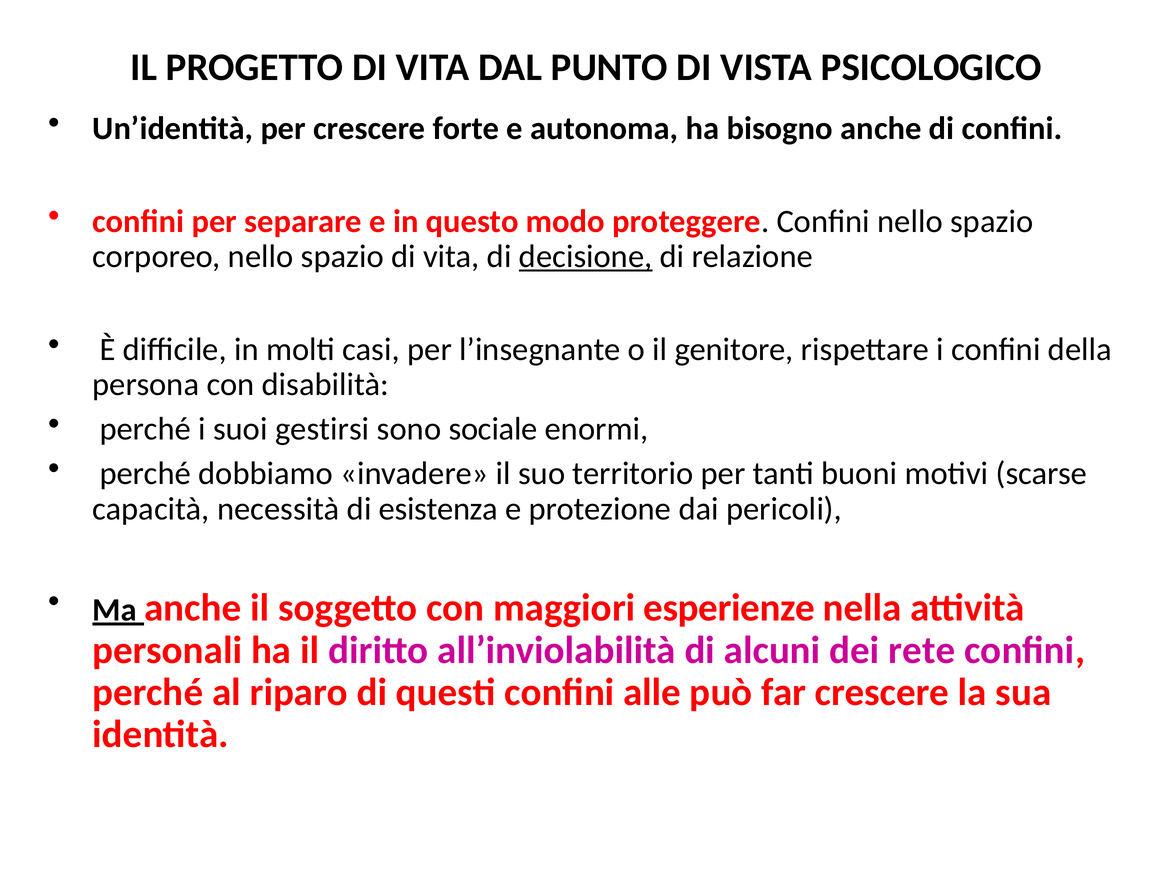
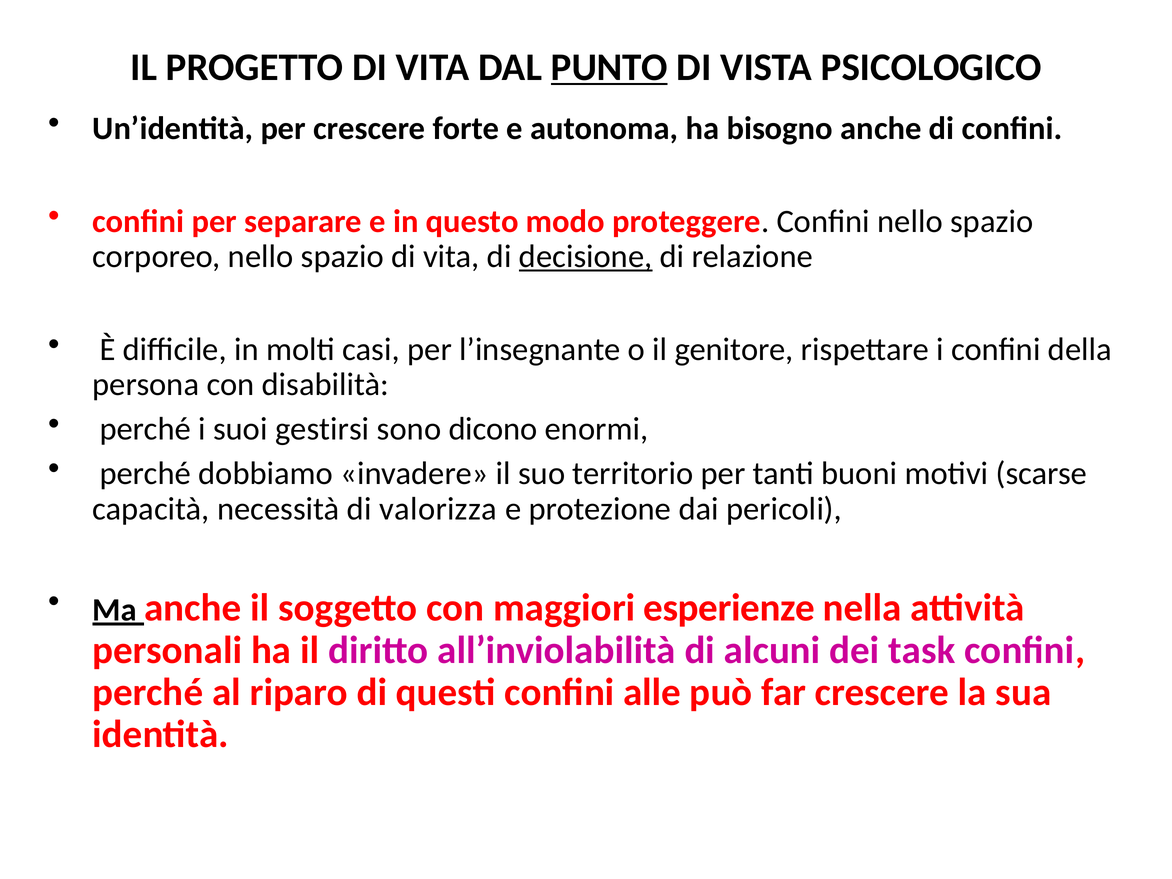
PUNTO underline: none -> present (609, 67)
sociale: sociale -> dicono (493, 429)
esistenza: esistenza -> valorizza (438, 509)
rete: rete -> task (922, 650)
